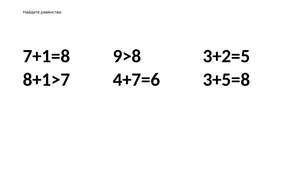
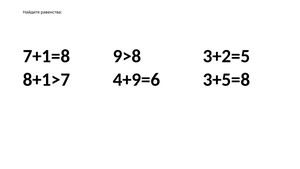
4+7=6: 4+7=6 -> 4+9=6 (136, 79)
